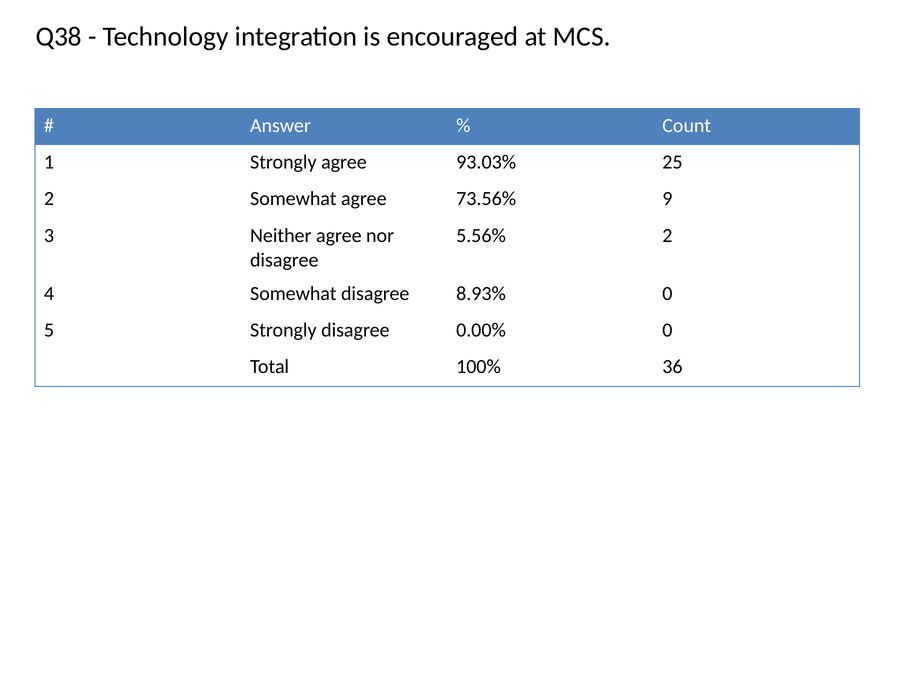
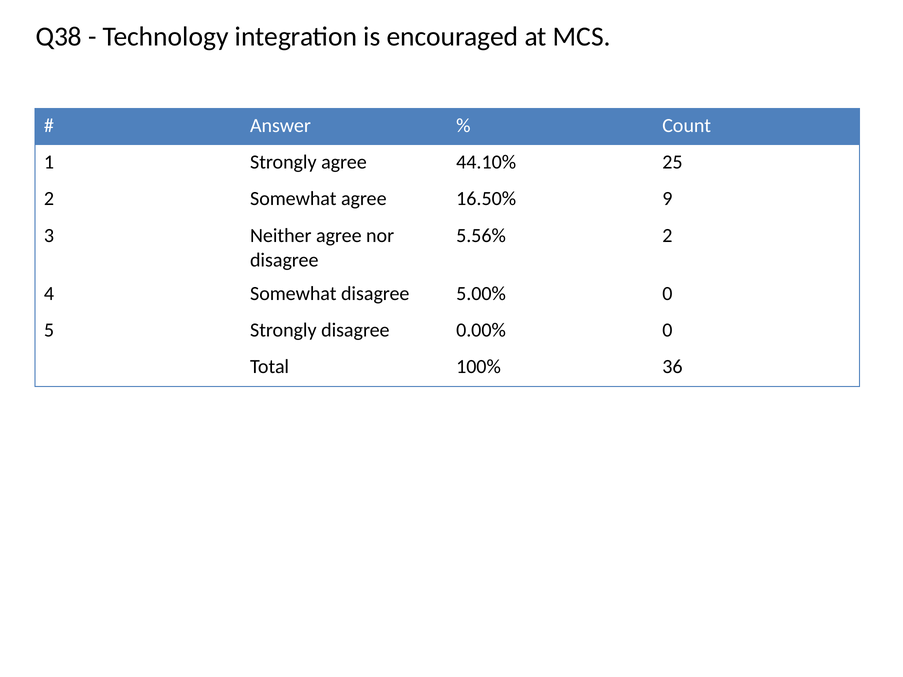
93.03%: 93.03% -> 44.10% (486, 162)
73.56%: 73.56% -> 16.50% (486, 199)
8.93%: 8.93% -> 5.00% (481, 294)
